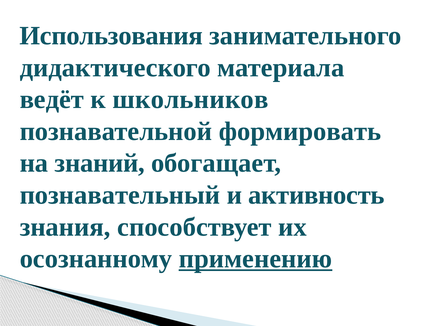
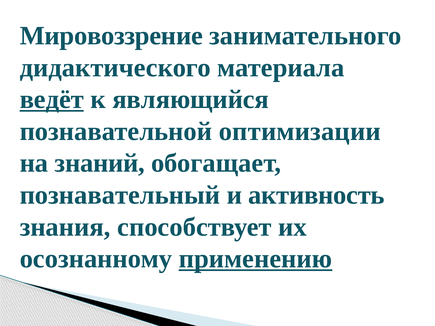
Использования: Использования -> Мировоззрение (111, 36)
ведёт underline: none -> present (52, 100)
школьников: школьников -> являющийся (191, 100)
формировать: формировать -> оптимизации (300, 131)
